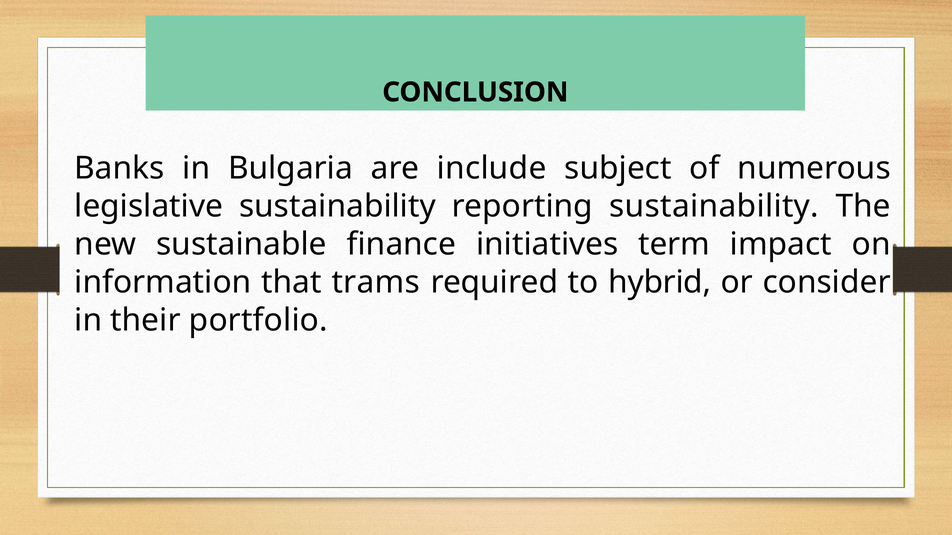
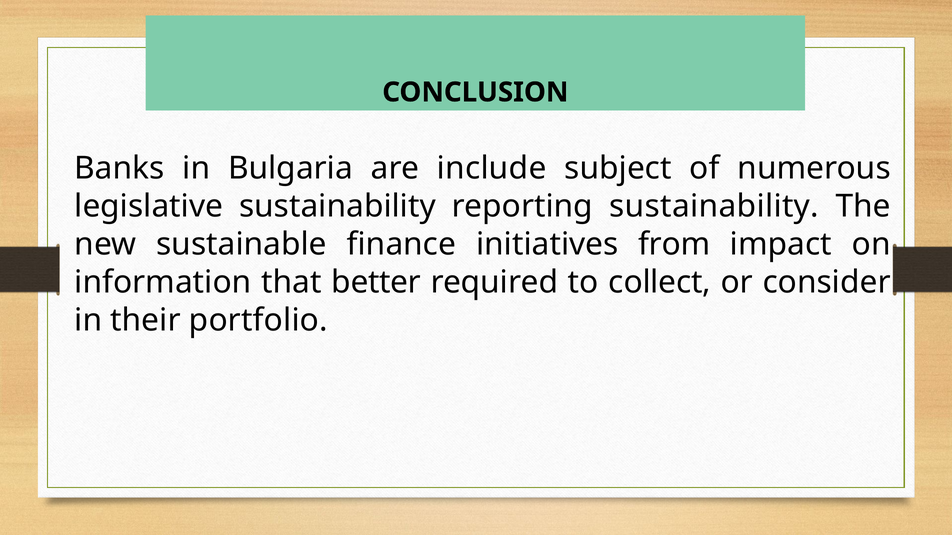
term: term -> from (674, 244)
trams: trams -> better (376, 283)
hybrid: hybrid -> collect (660, 283)
